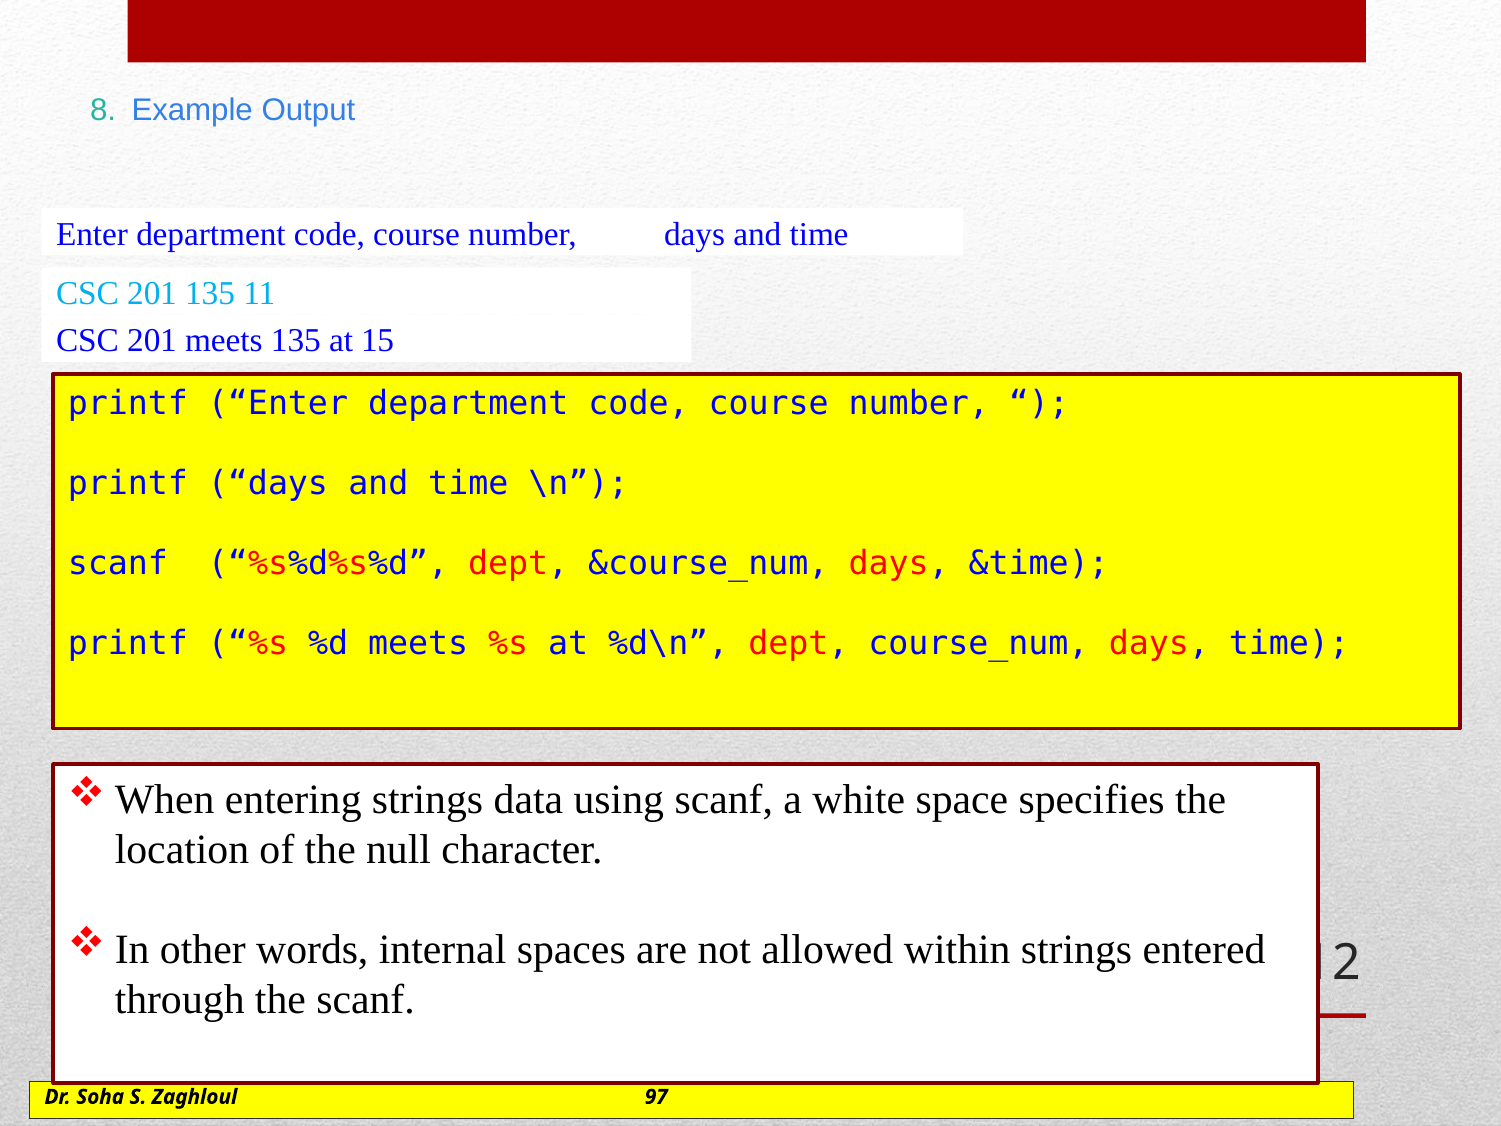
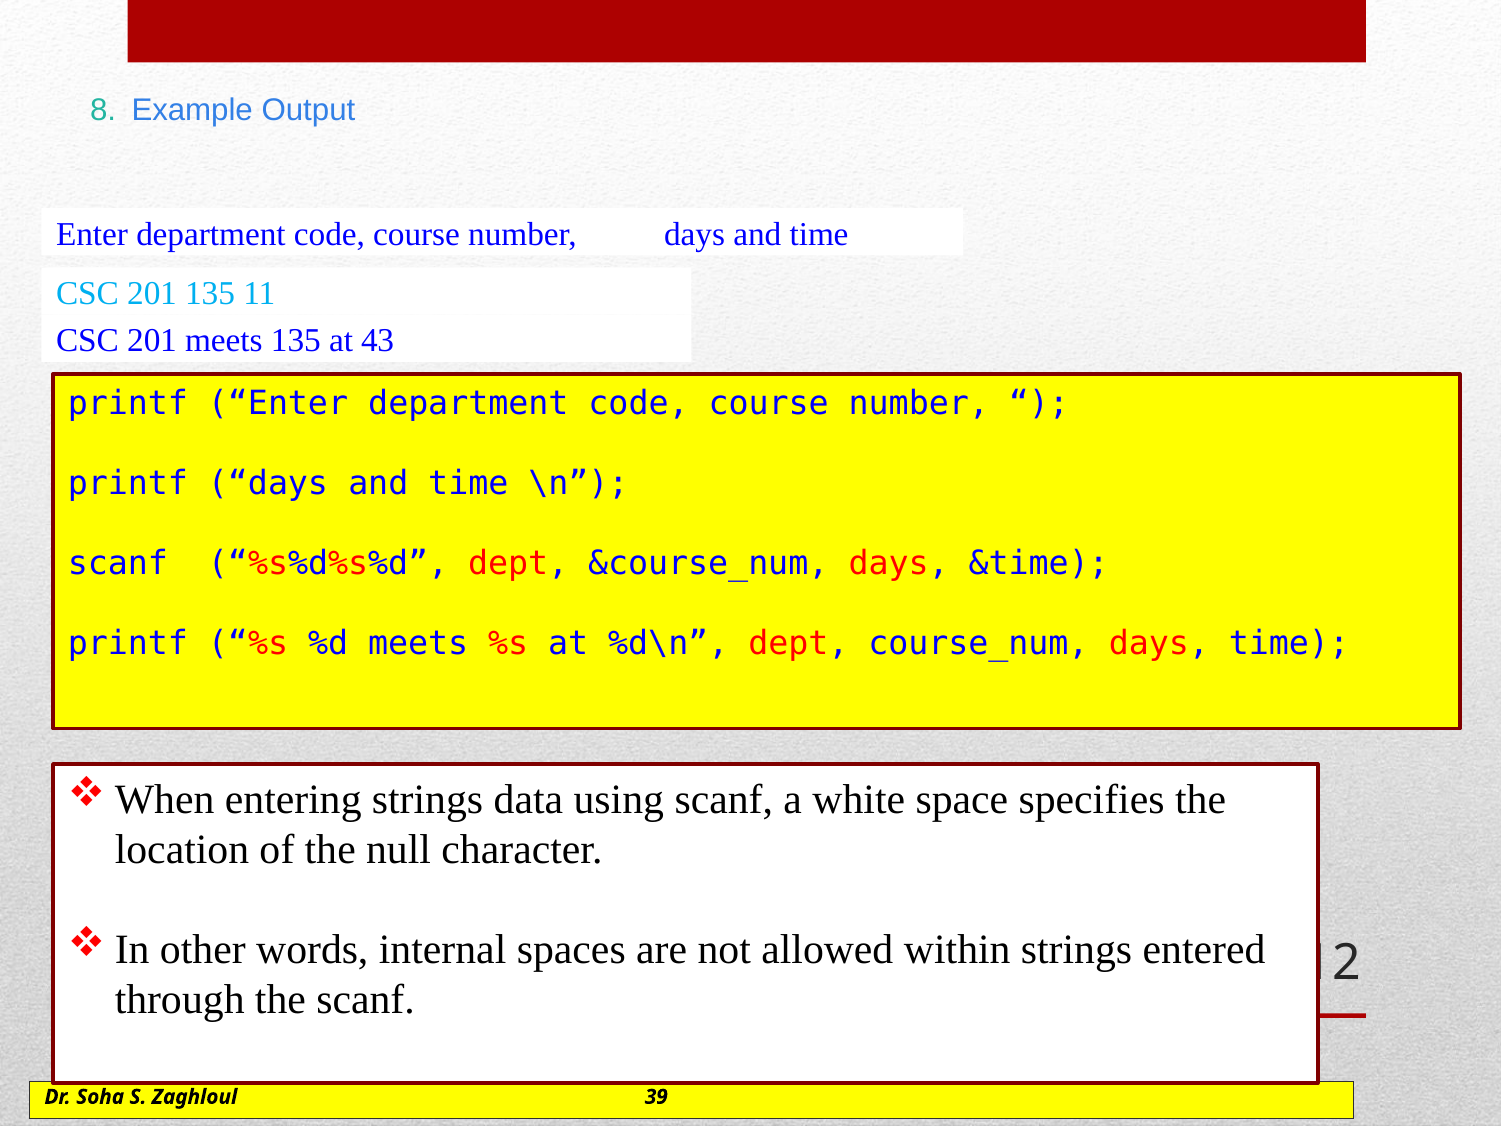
15: 15 -> 43 (378, 341)
97: 97 -> 39 (656, 1097)
